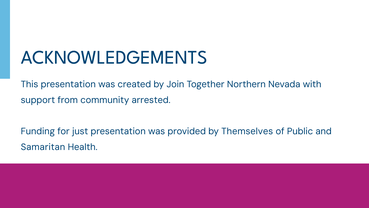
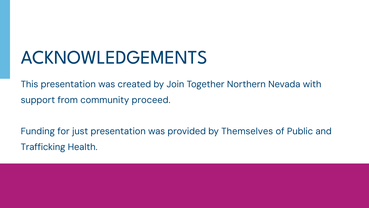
arrested: arrested -> proceed (151, 100)
Samaritan: Samaritan -> Trafficking (43, 147)
